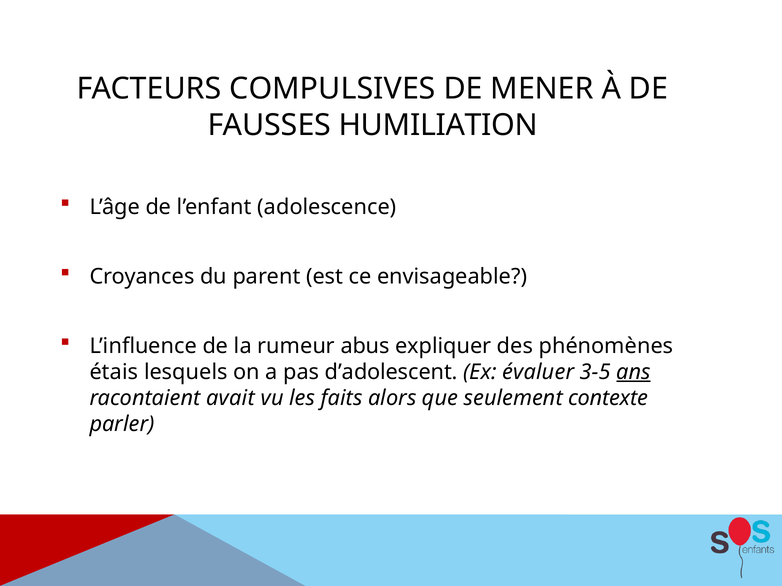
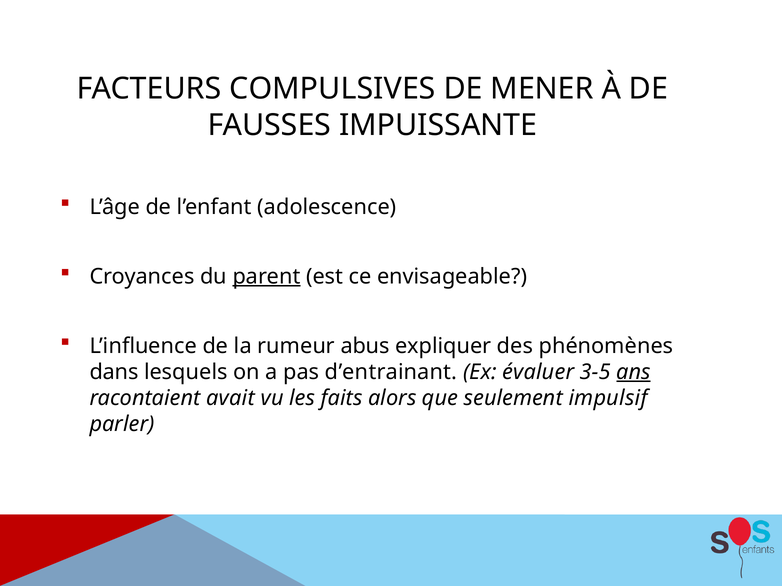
HUMILIATION: HUMILIATION -> IMPUISSANTE (438, 125)
parent underline: none -> present (266, 277)
étais: étais -> dans (114, 372)
d’adolescent: d’adolescent -> d’entrainant (391, 372)
contexte: contexte -> impulsif (608, 398)
